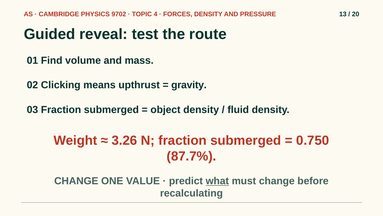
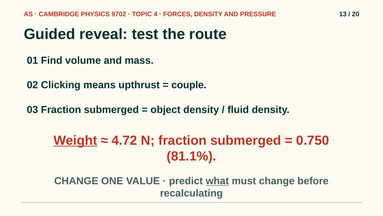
gravity: gravity -> couple (189, 85)
Weight underline: none -> present (75, 140)
3.26: 3.26 -> 4.72 (124, 140)
87.7%: 87.7% -> 81.1% (191, 156)
